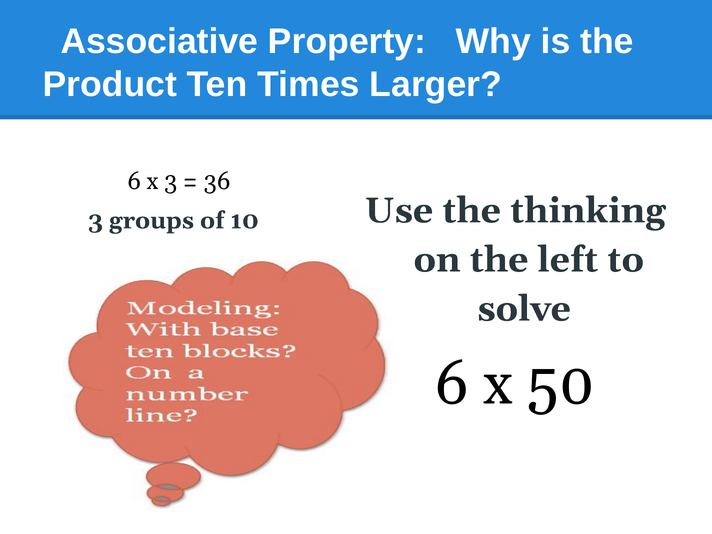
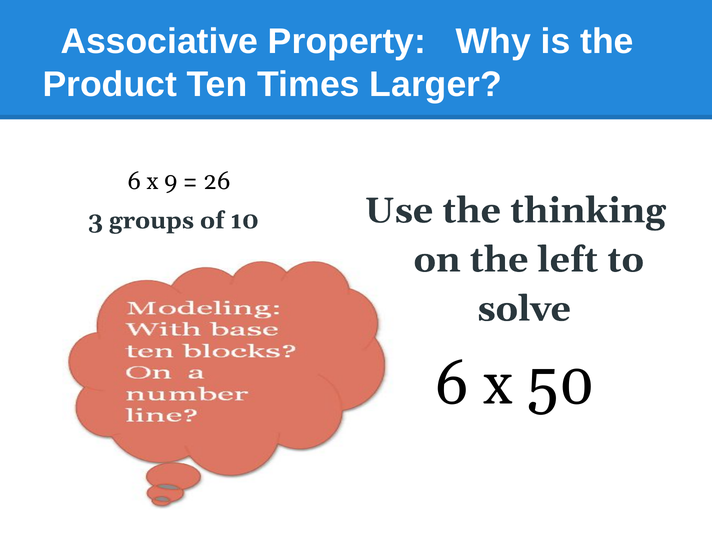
x 3: 3 -> 9 (171, 181)
36: 36 -> 26 (217, 181)
